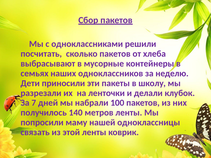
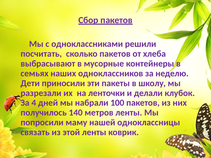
7: 7 -> 4 (34, 103)
